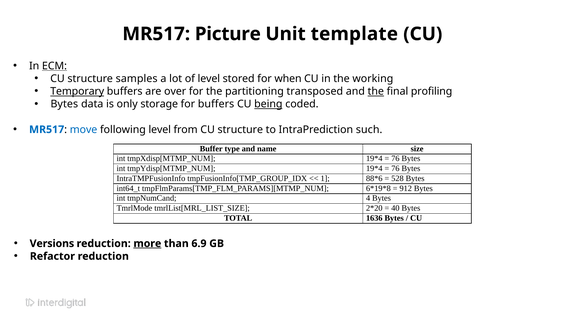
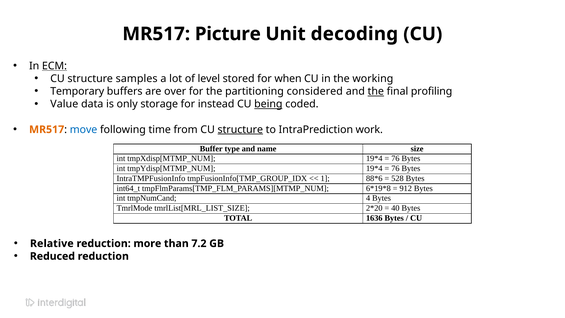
template: template -> decoding (354, 34)
Temporary underline: present -> none (77, 91)
transposed: transposed -> considered (315, 91)
Bytes: Bytes -> Value (64, 104)
for buffers: buffers -> instead (216, 104)
MR517 colour: blue -> orange (47, 129)
following level: level -> time (160, 129)
structure underline: none -> present (240, 129)
such: such -> work (369, 129)
Versions: Versions -> Relative (52, 243)
more underline: present -> none (147, 243)
6.9: 6.9 -> 7.2 (199, 243)
Refactor: Refactor -> Reduced (52, 256)
